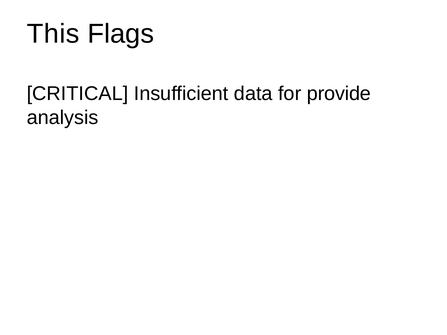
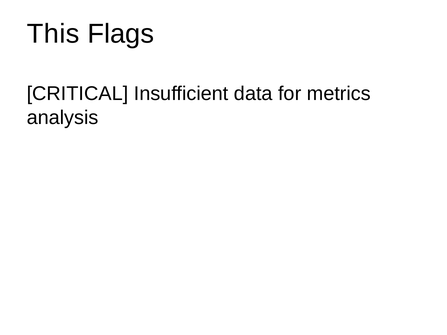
provide: provide -> metrics (339, 94)
